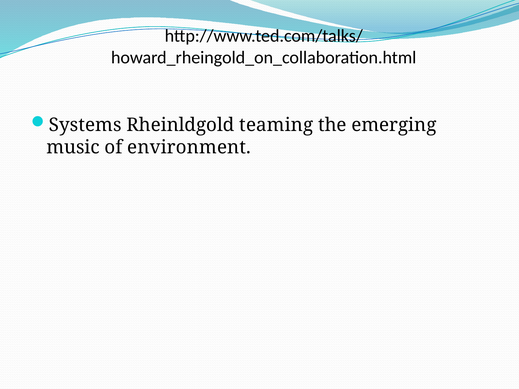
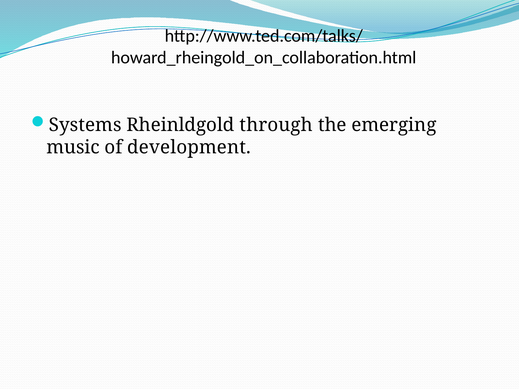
teaming: teaming -> through (276, 125)
environment: environment -> development (189, 147)
